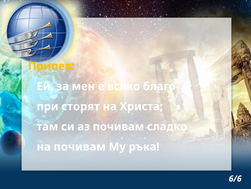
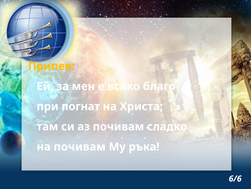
сторят: сторят -> погнат (81, 106)
